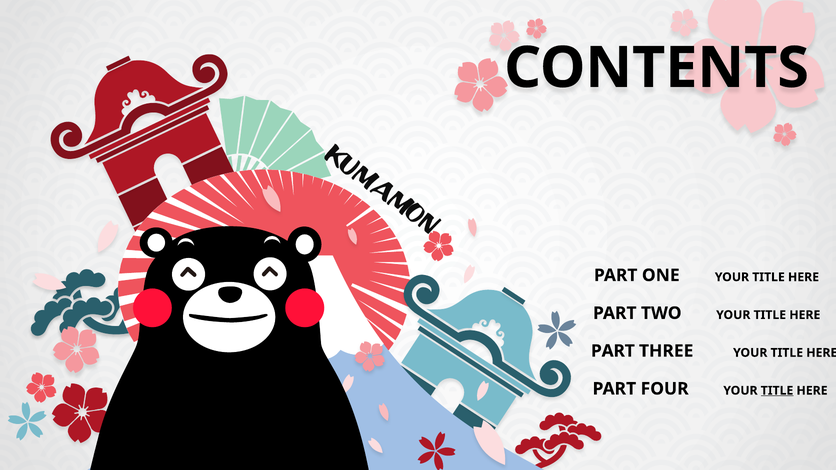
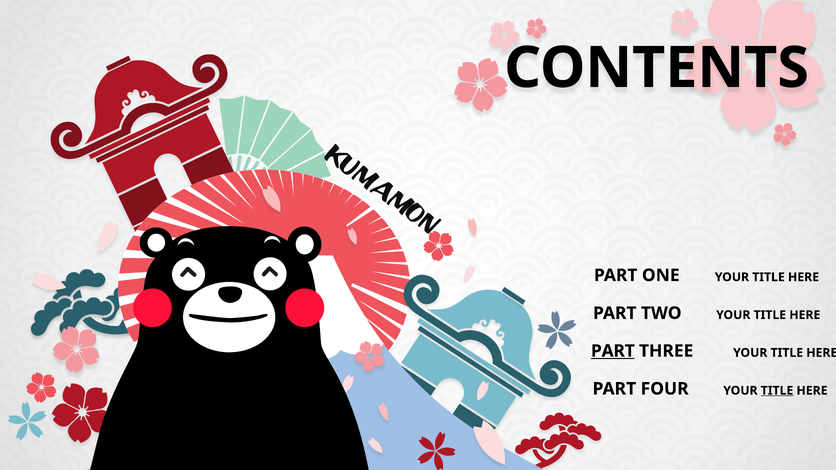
PART underline: none -> present (613, 351)
